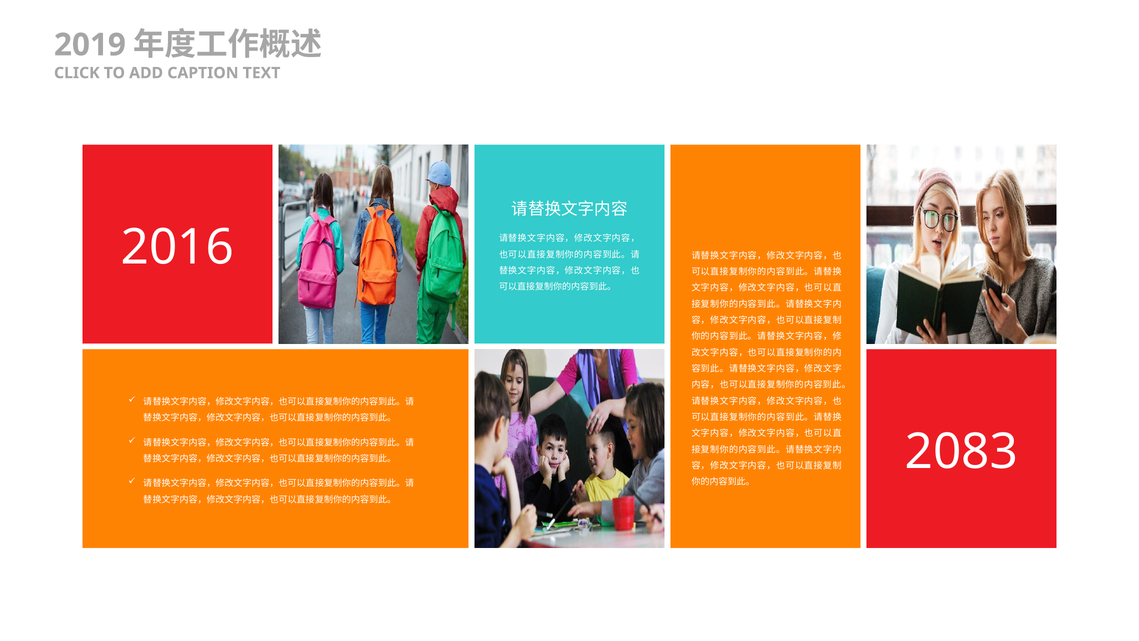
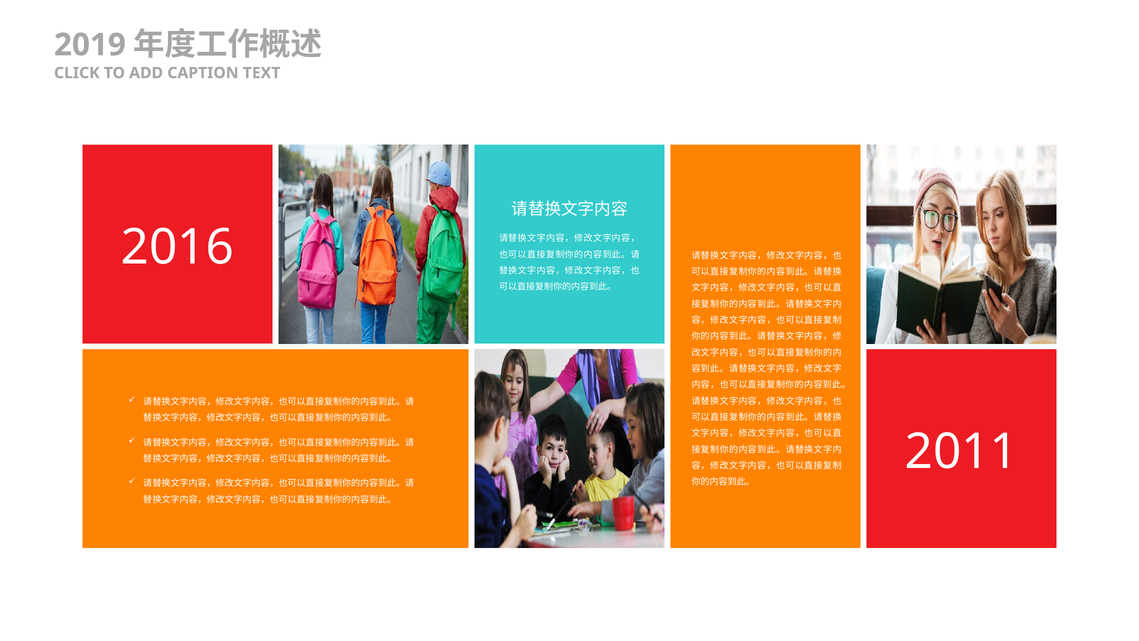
2083: 2083 -> 2011 (961, 452)
